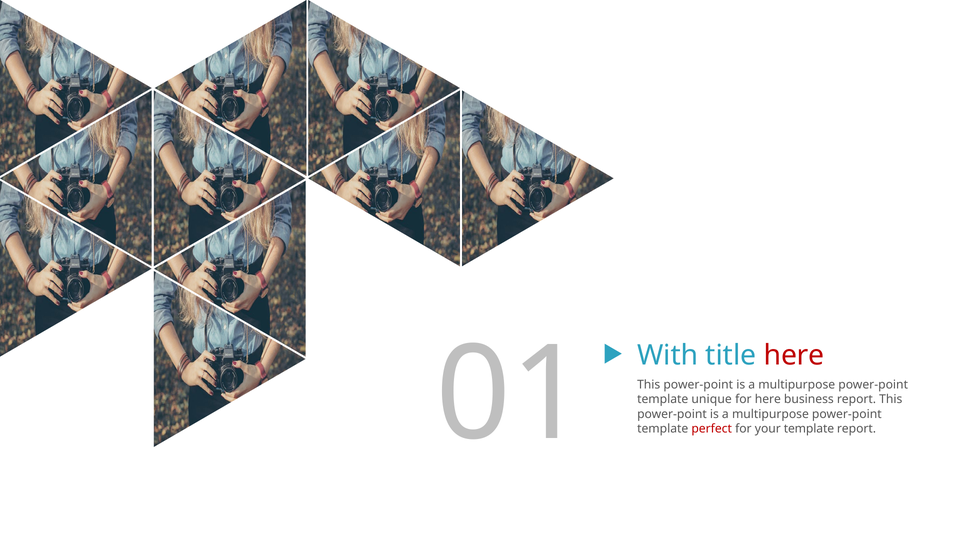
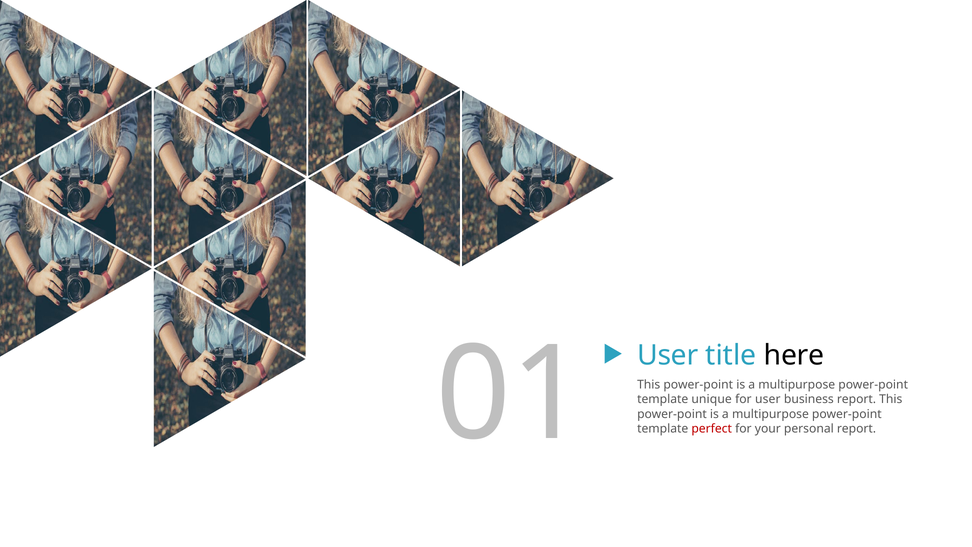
With: With -> User (668, 355)
here colour: red -> black (794, 355)
for here: here -> user (768, 399)
your template: template -> personal (809, 428)
